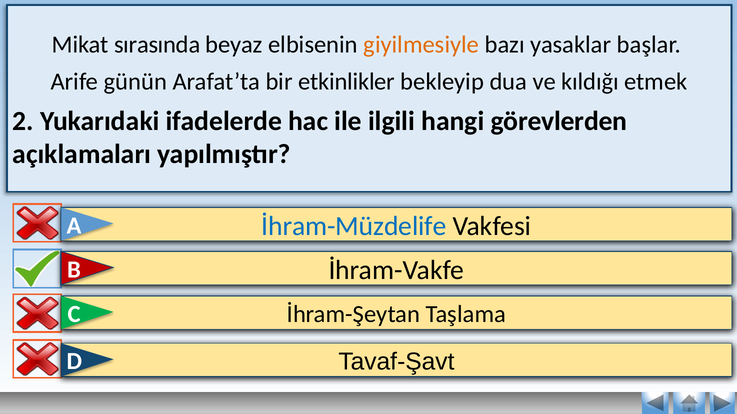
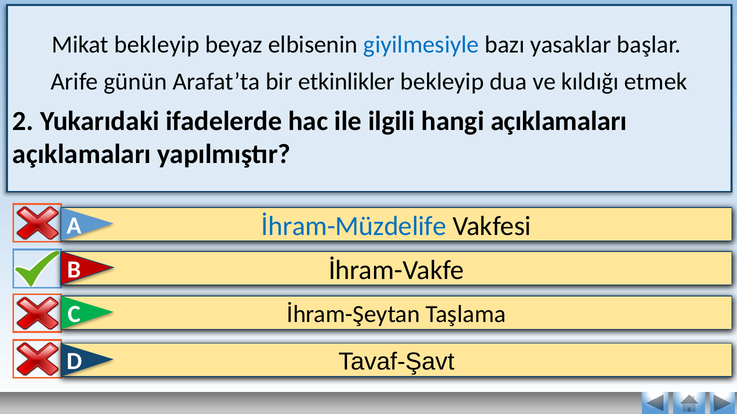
Mikat sırasında: sırasında -> bekleyip (157, 45)
giyilmesiyle colour: orange -> blue (421, 45)
hangi görevlerden: görevlerden -> açıklamaları (559, 121)
